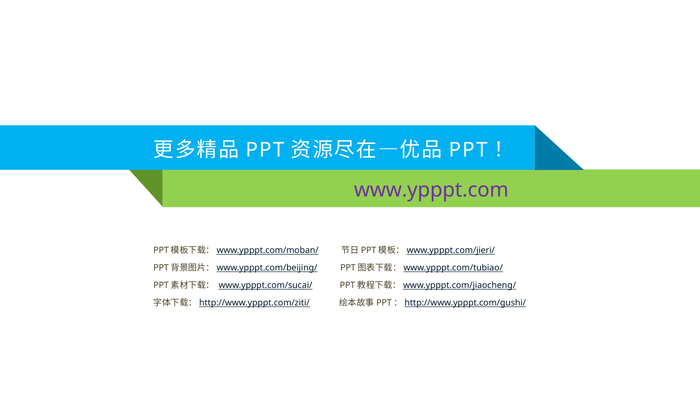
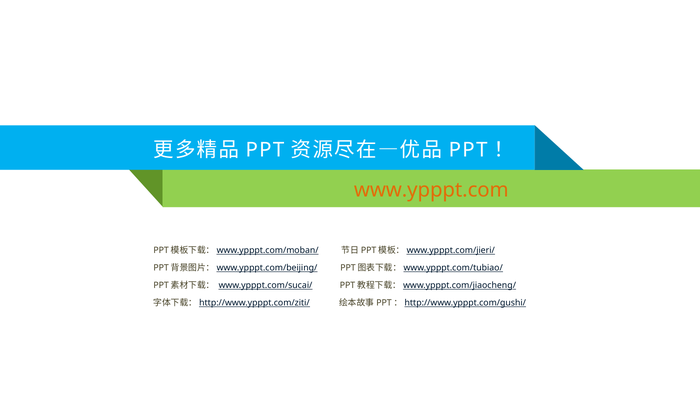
www.ypppt.com colour: purple -> orange (431, 190)
